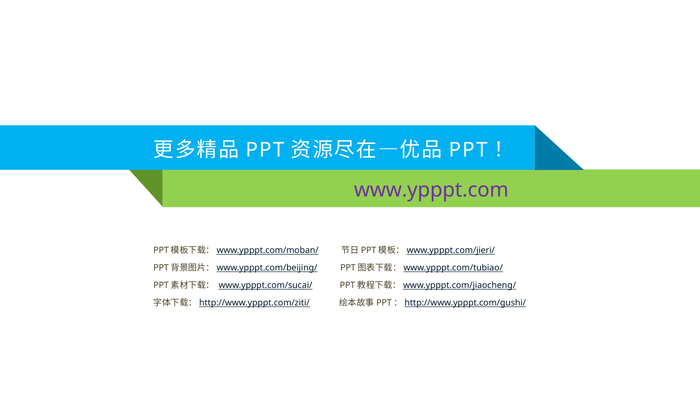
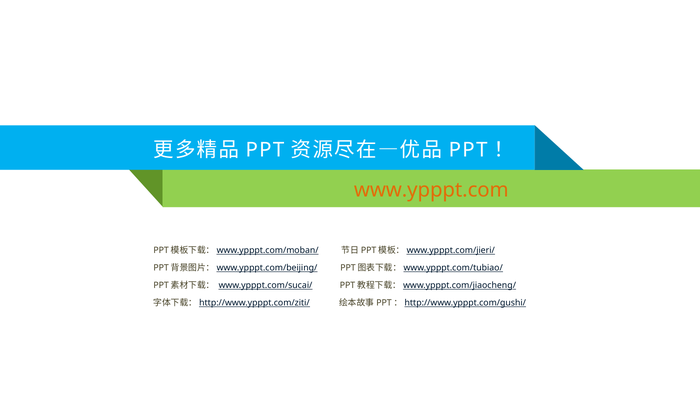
www.ypppt.com colour: purple -> orange (431, 190)
